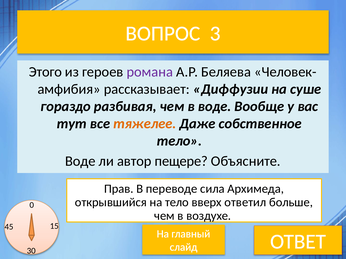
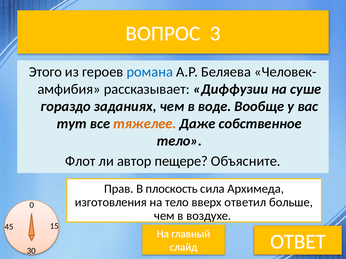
романа colour: purple -> blue (150, 72)
разбивая: разбивая -> заданиях (125, 107)
Воде: Воде -> Флот (80, 162)
переводе: переводе -> плоскость (172, 189)
открывшийся: открывшийся -> изготовления (111, 203)
